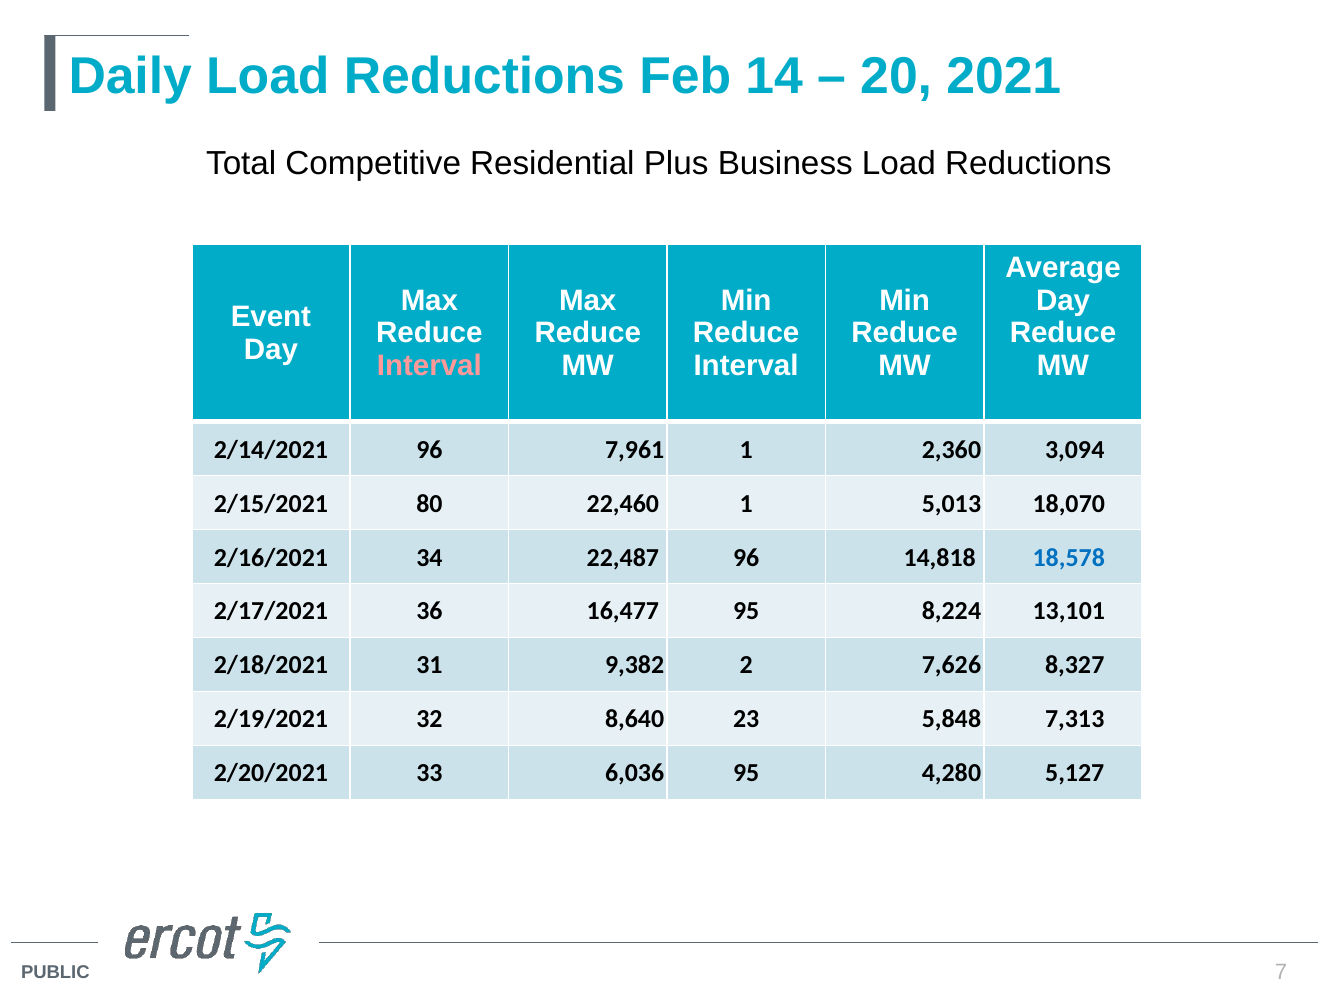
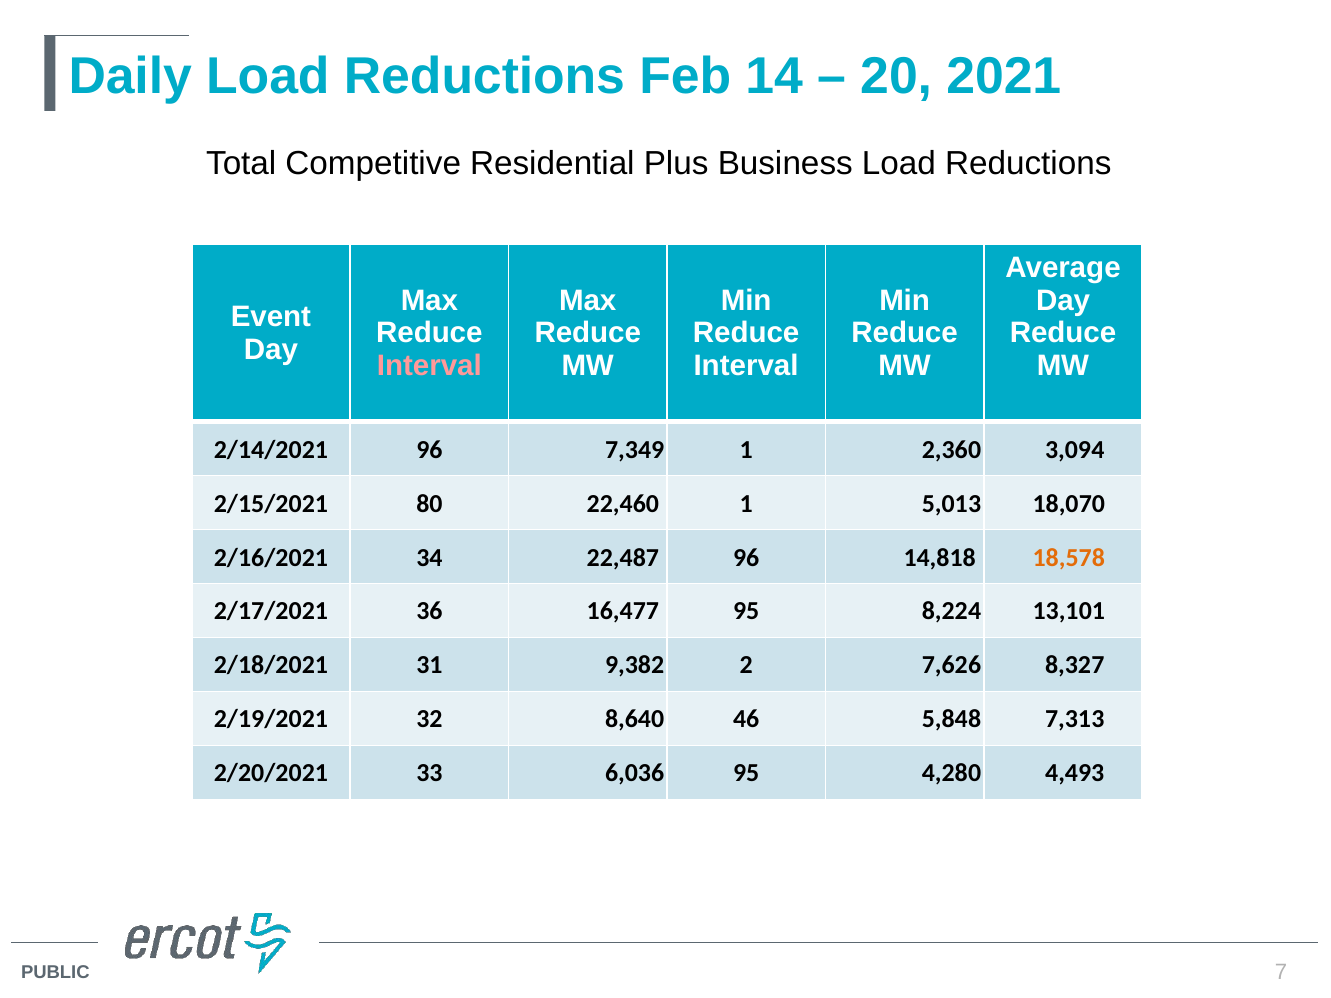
7,961: 7,961 -> 7,349 (635, 450)
18,578 colour: blue -> orange (1069, 558)
23: 23 -> 46 (746, 720)
5,127: 5,127 -> 4,493 (1075, 773)
